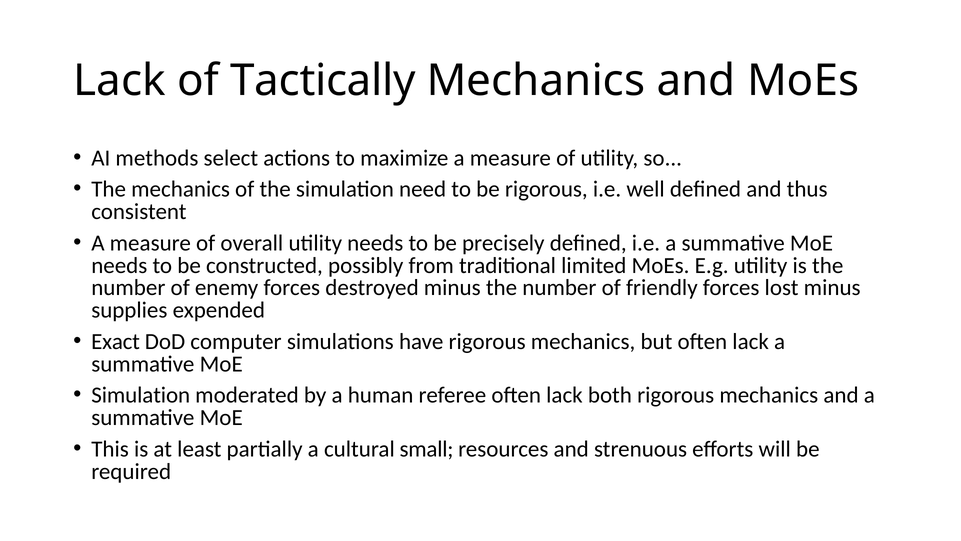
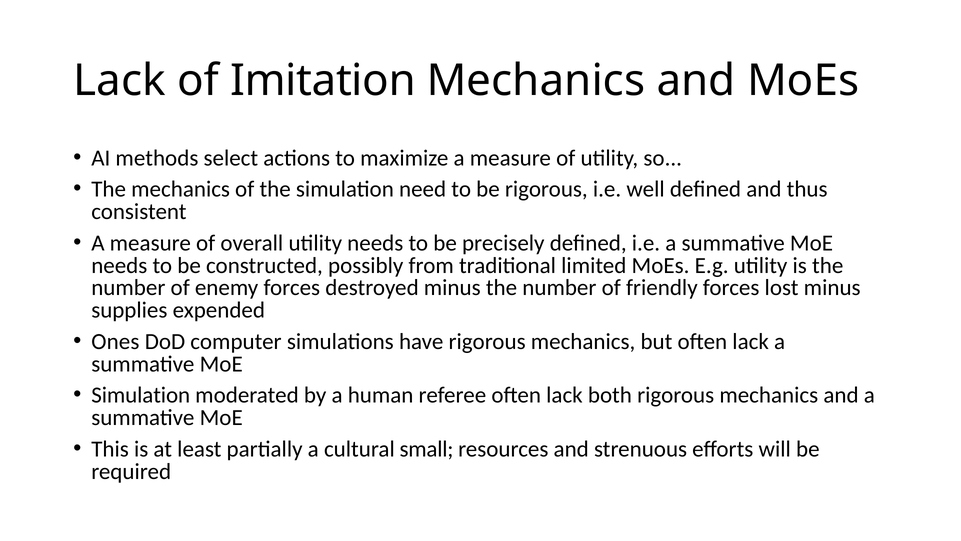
Tactically: Tactically -> Imitation (323, 81)
Exact: Exact -> Ones (115, 341)
